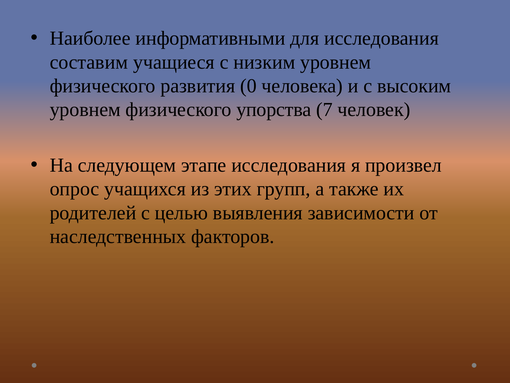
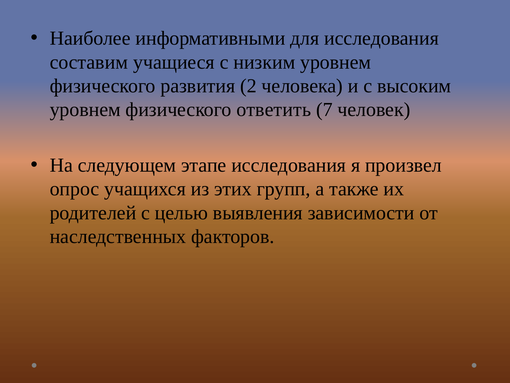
0: 0 -> 2 (249, 86)
упорства: упорства -> ответить (274, 110)
